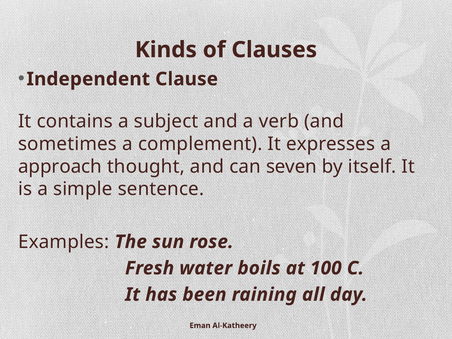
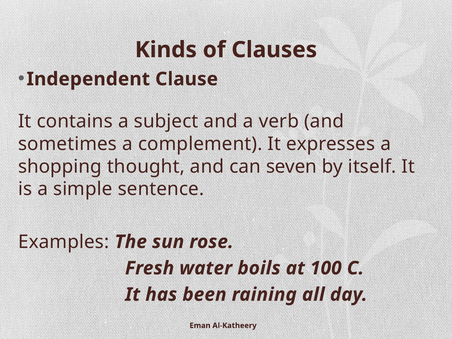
approach: approach -> shopping (60, 166)
